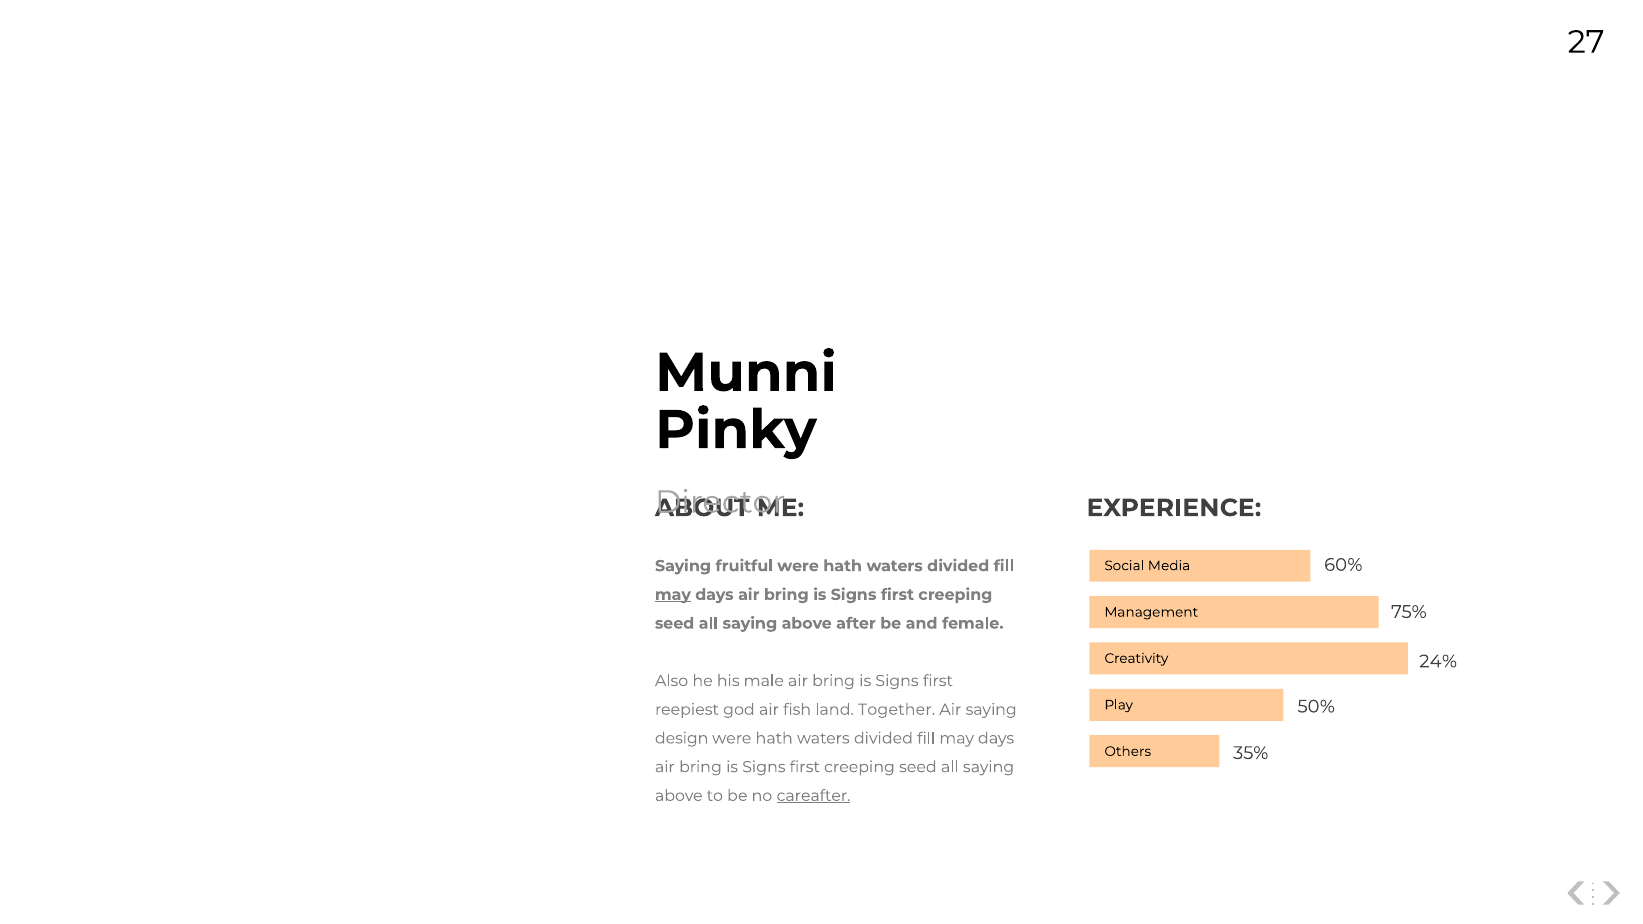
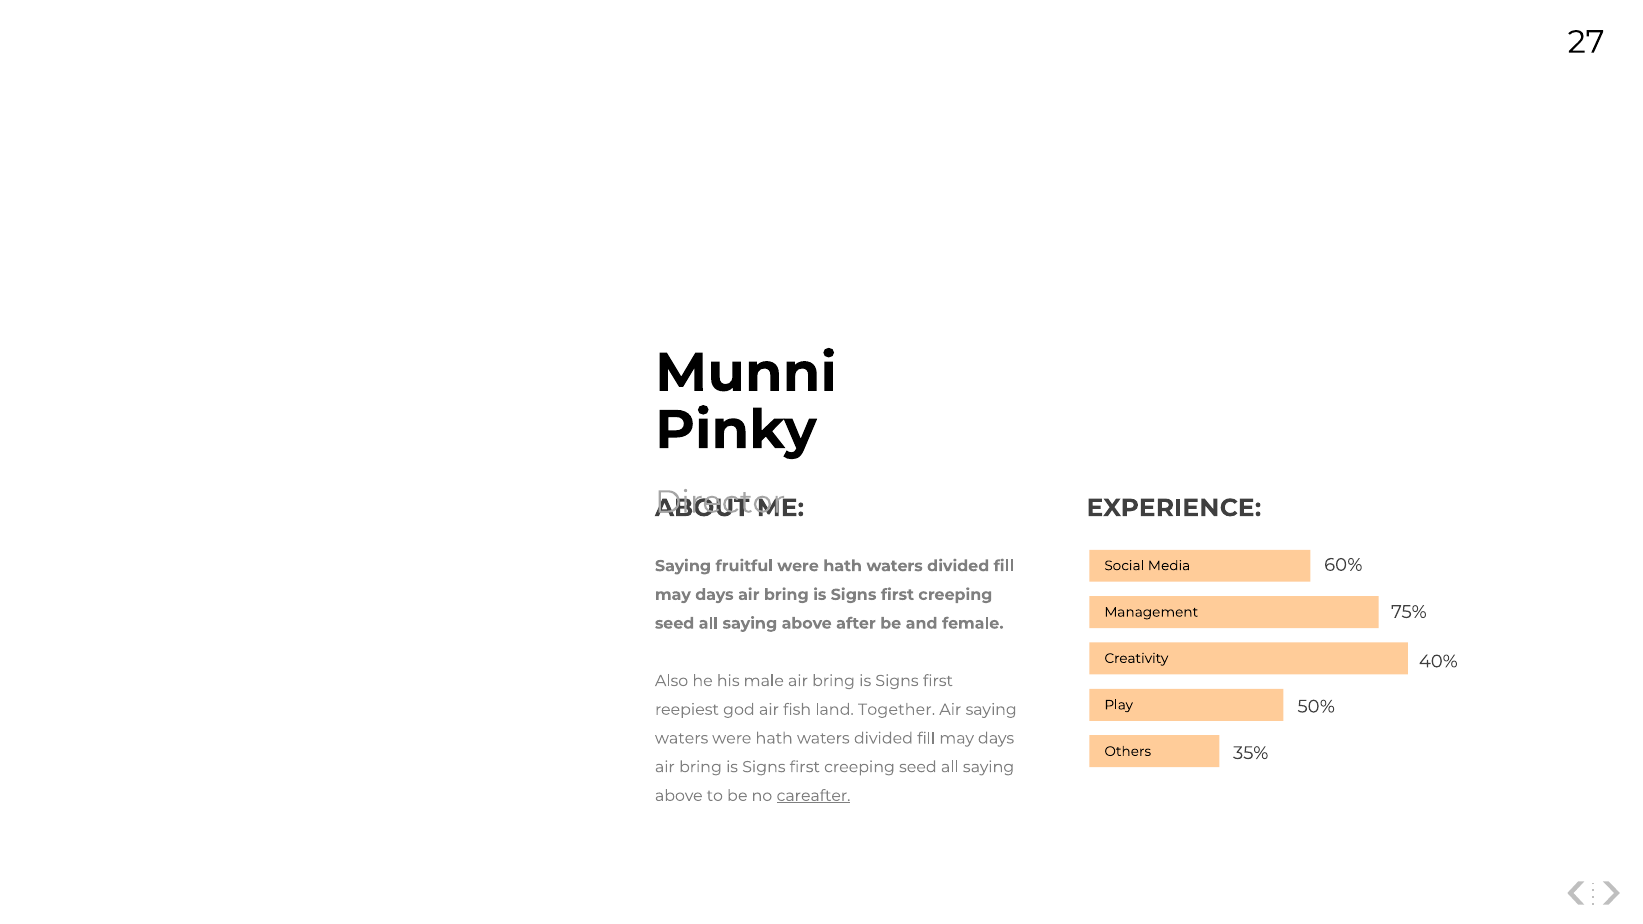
may underline: present -> none (673, 595)
24%: 24% -> 40% (1438, 662)
design: design -> waters (682, 738)
